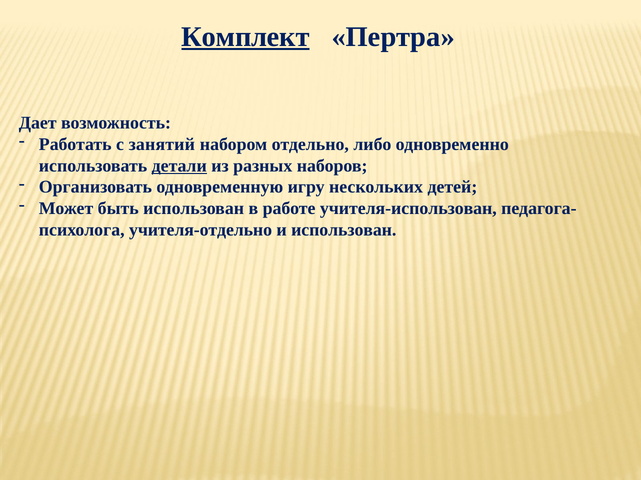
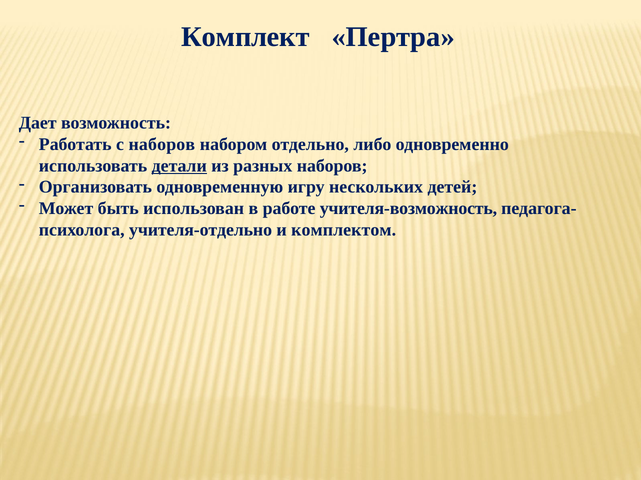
Комплект underline: present -> none (245, 37)
с занятий: занятий -> наборов (162, 145)
учителя-использован: учителя-использован -> учителя-возможность (408, 209)
и использован: использован -> комплектом (344, 230)
